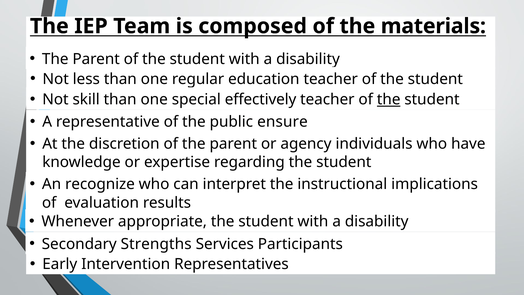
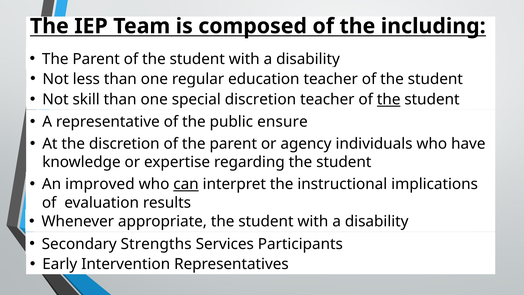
materials: materials -> including (433, 26)
special effectively: effectively -> discretion (260, 99)
recognize: recognize -> improved (100, 184)
can underline: none -> present (186, 184)
